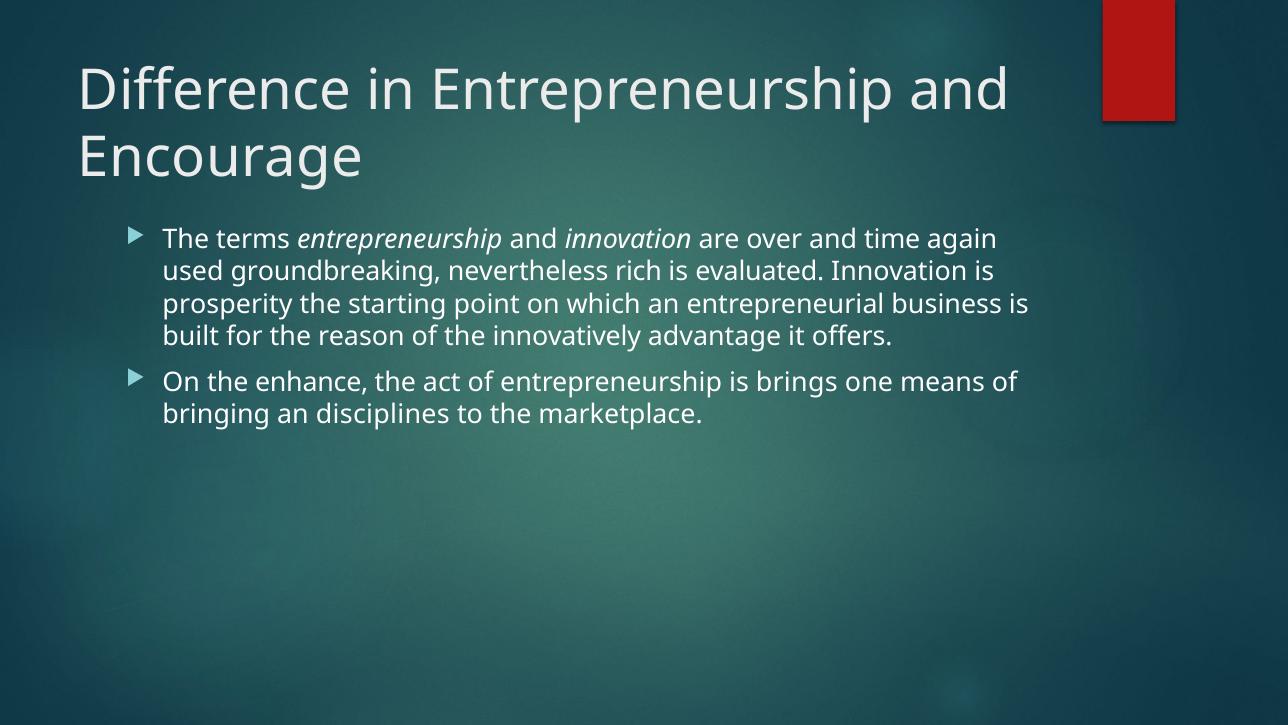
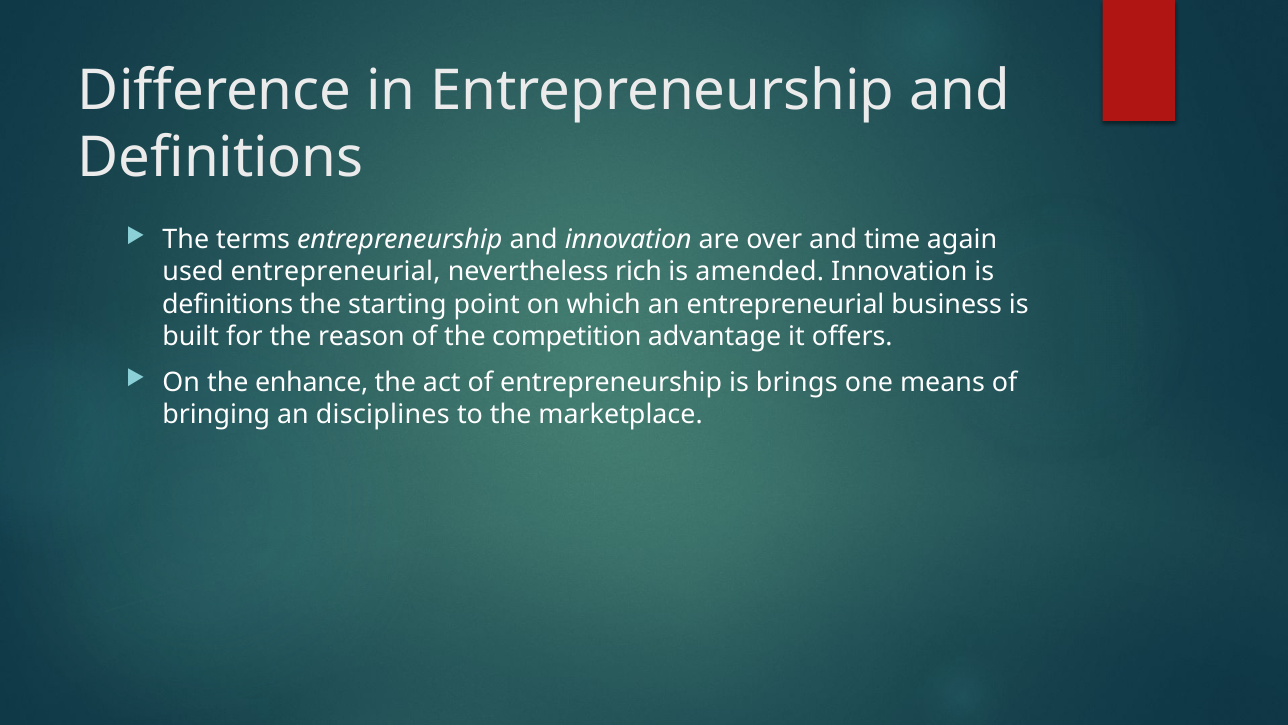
Encourage: Encourage -> Definitions (221, 158)
used groundbreaking: groundbreaking -> entrepreneurial (336, 272)
evaluated: evaluated -> amended (760, 272)
prosperity: prosperity -> definitions (228, 304)
innovatively: innovatively -> competition (567, 336)
